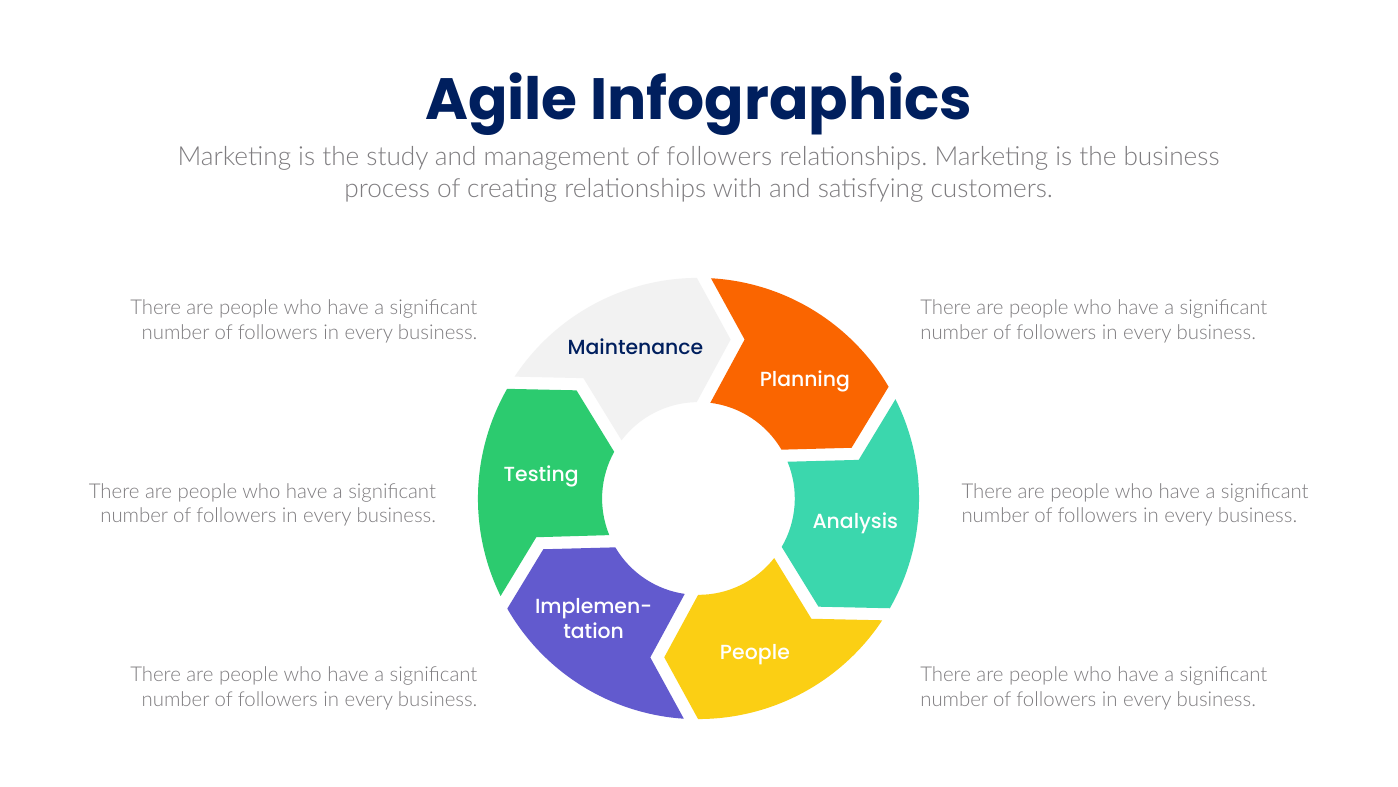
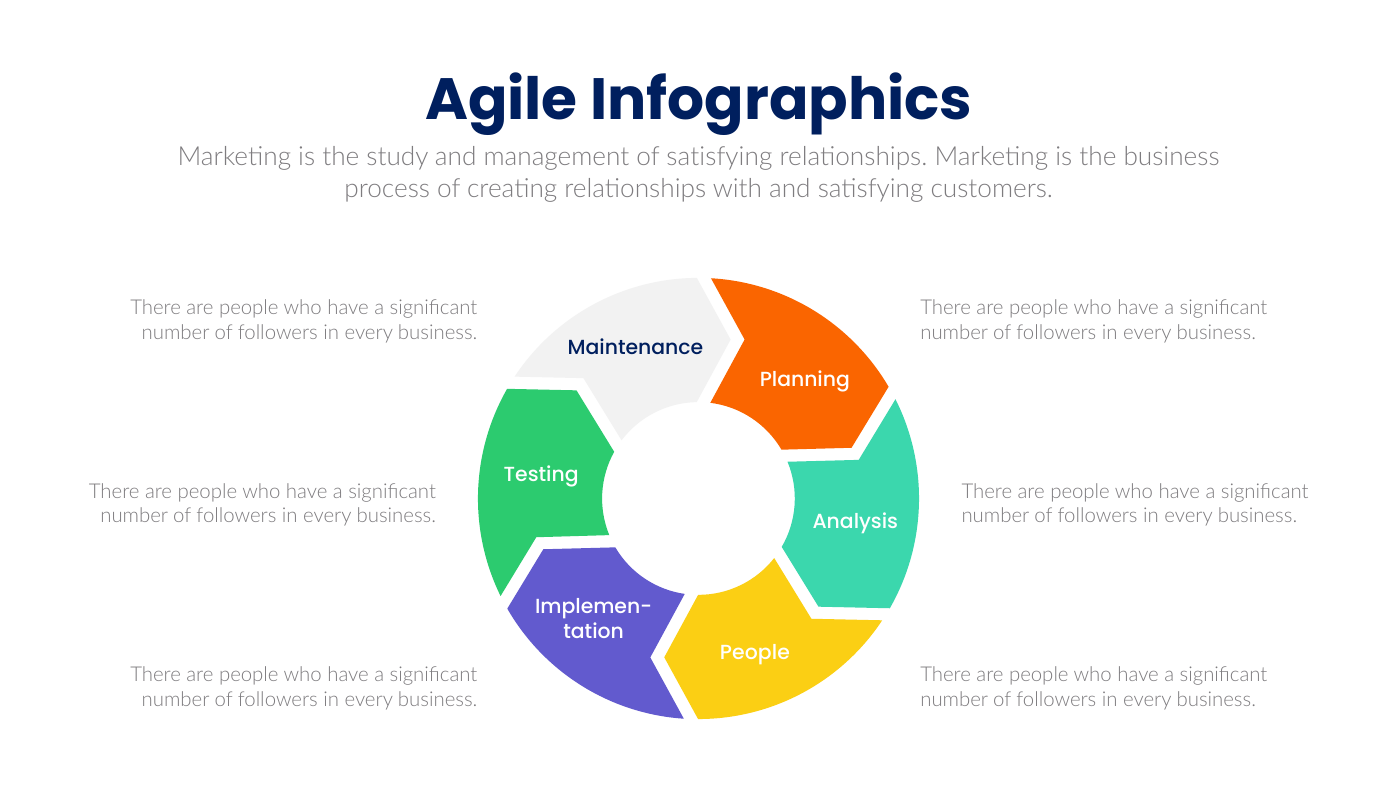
management of followers: followers -> satisfying (719, 157)
